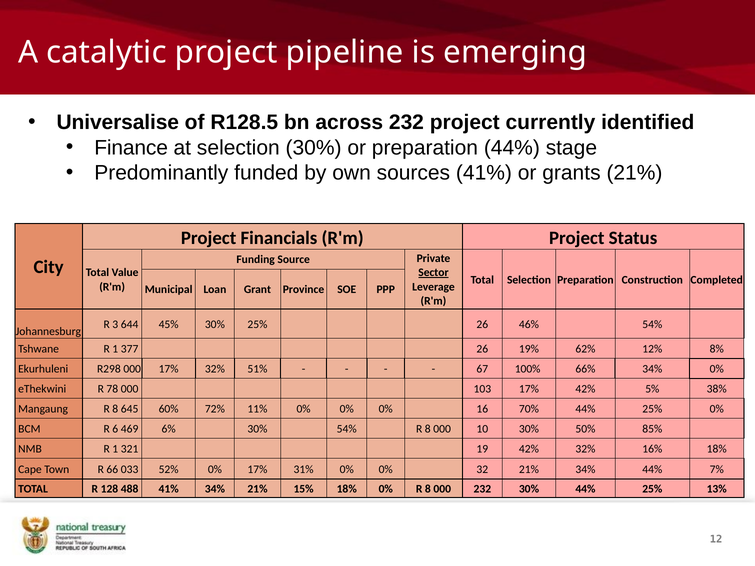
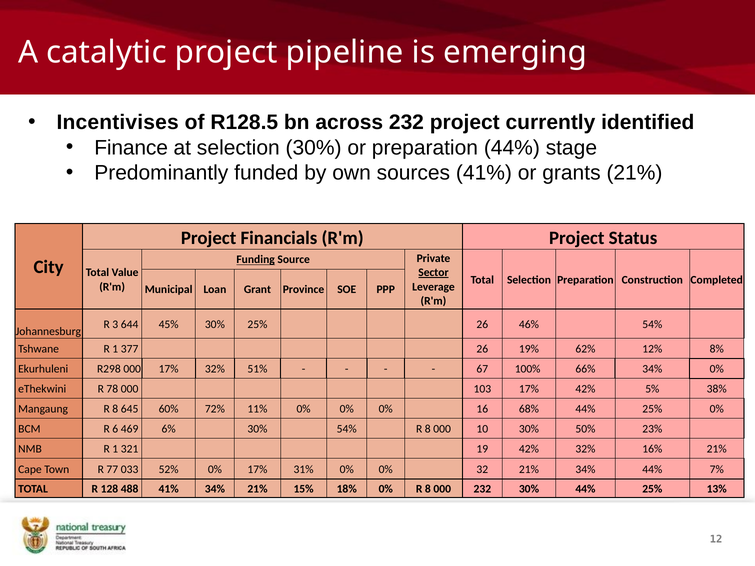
Universalise: Universalise -> Incentivises (118, 123)
Funding underline: none -> present (256, 260)
70%: 70% -> 68% (529, 409)
85%: 85% -> 23% (652, 429)
16% 18%: 18% -> 21% (717, 449)
66: 66 -> 77 (112, 469)
